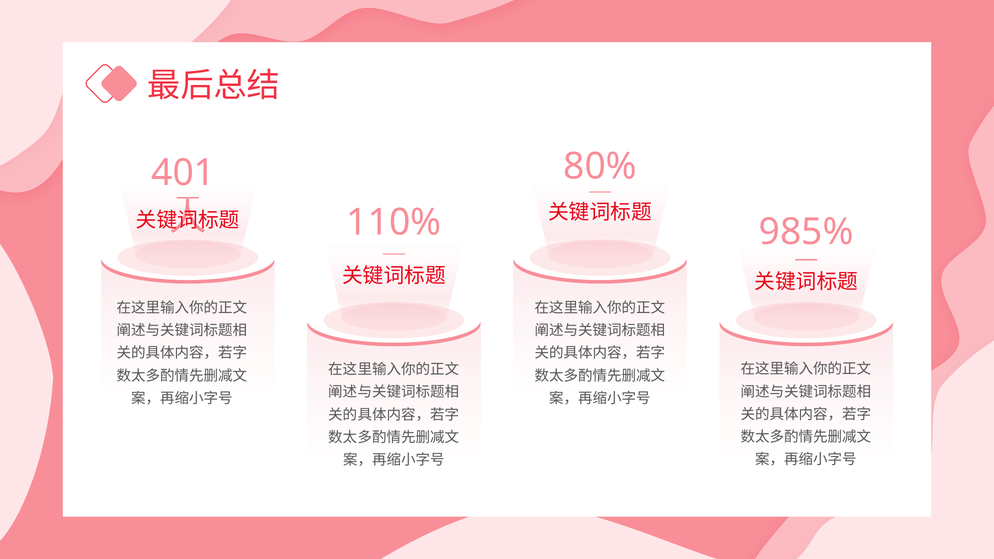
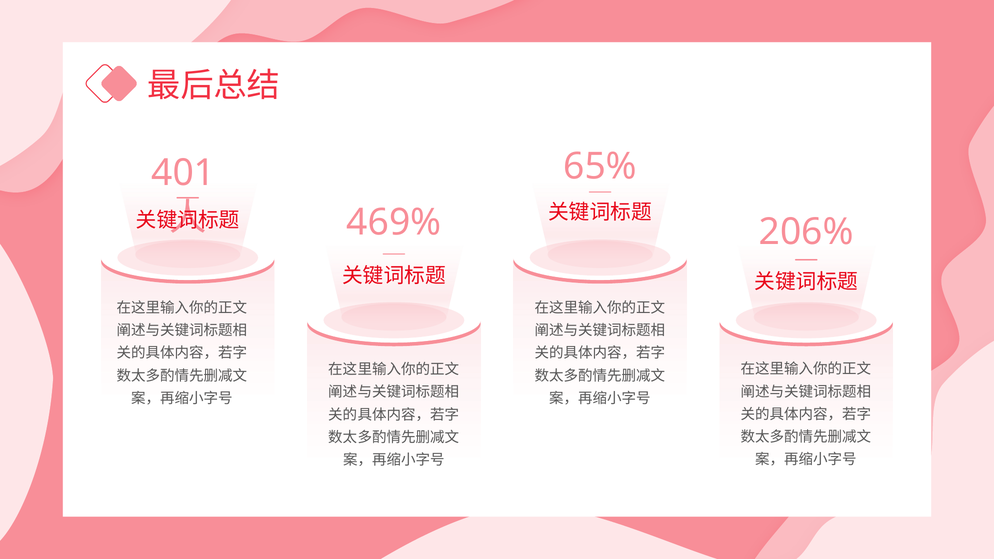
80%: 80% -> 65% (600, 166)
110%: 110% -> 469% (394, 223)
985%: 985% -> 206% (806, 232)
